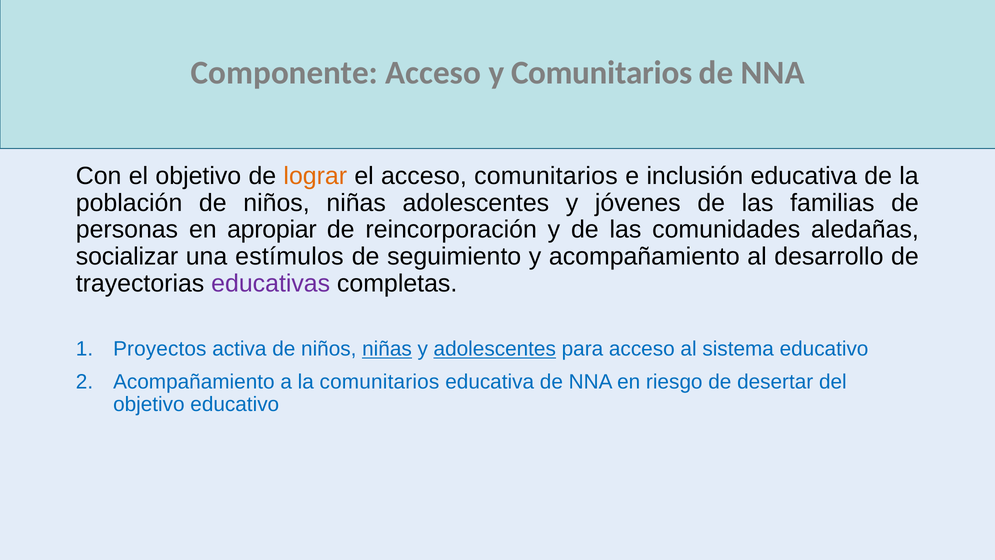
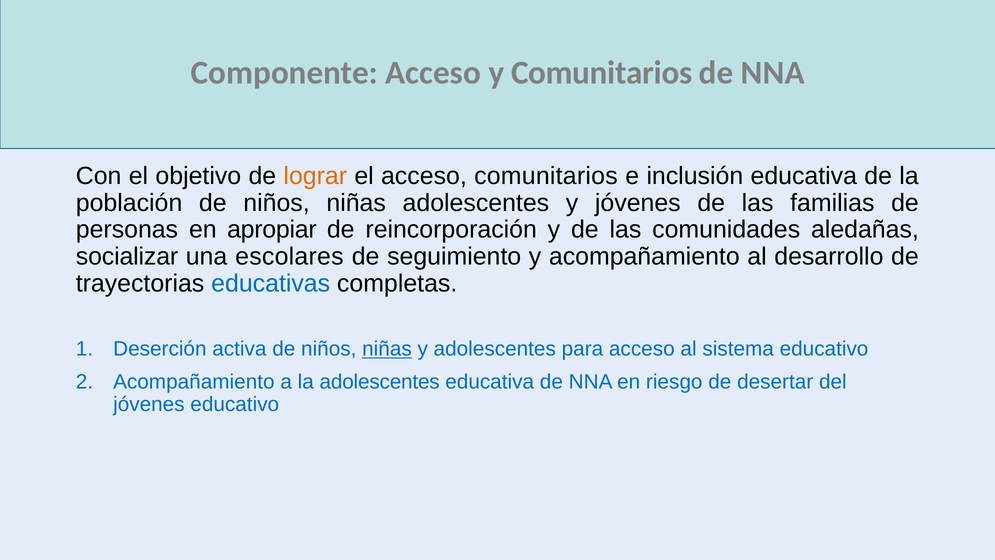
estímulos: estímulos -> escolares (289, 256)
educativas colour: purple -> blue (271, 283)
Proyectos: Proyectos -> Deserción (160, 349)
adolescentes underline: present -> none (495, 349)
la comunitarios: comunitarios -> adolescentes (380, 382)
objetivo: objetivo -> jóvenes (149, 404)
